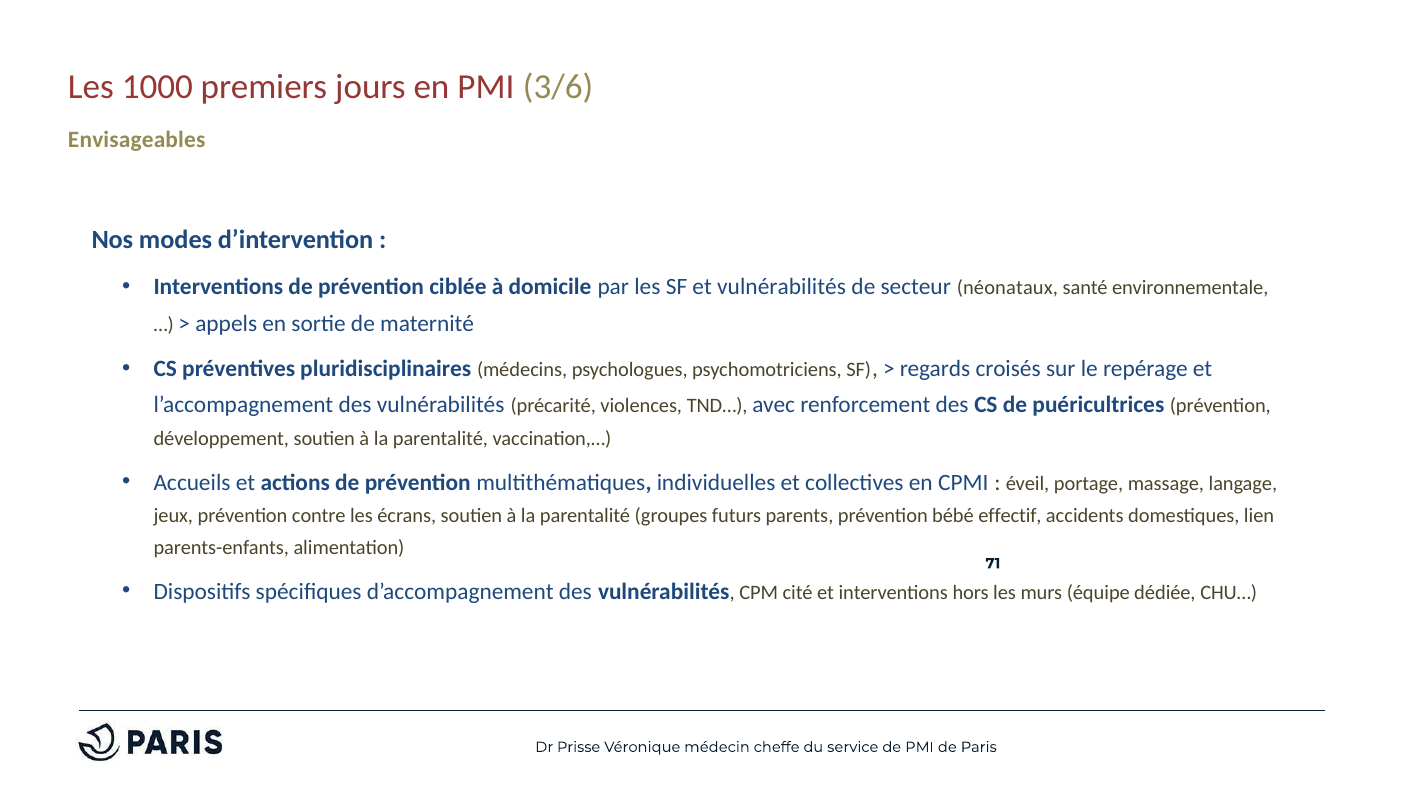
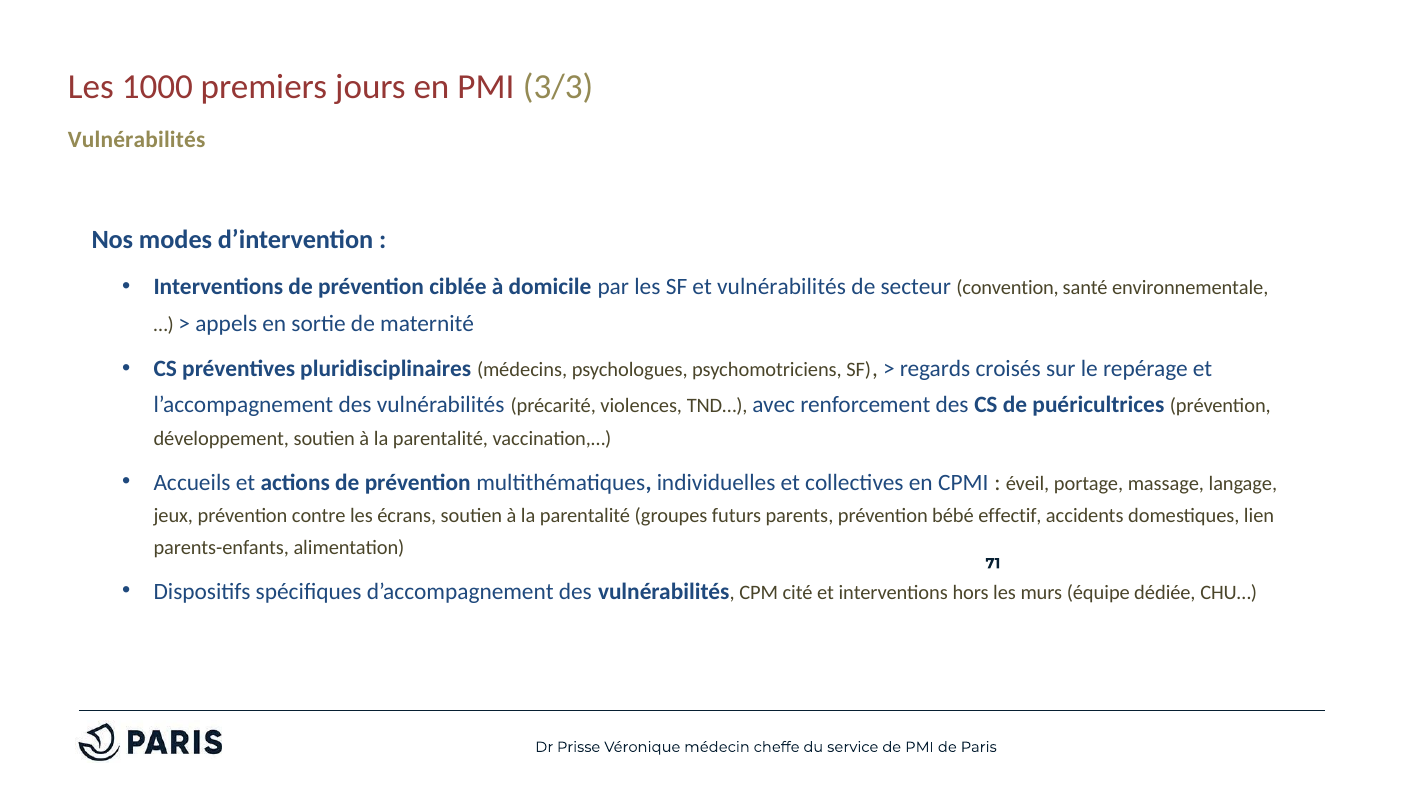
3/6: 3/6 -> 3/3 (558, 87)
Envisageables: Envisageables -> Vulnérabilités (137, 140)
néonataux: néonataux -> convention (1008, 288)
